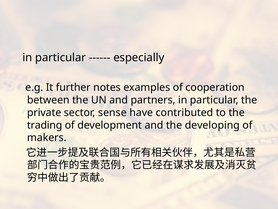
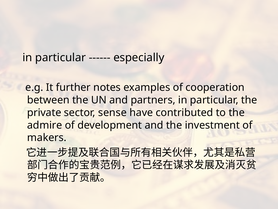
trading: trading -> admire (45, 125)
developing: developing -> investment (212, 125)
